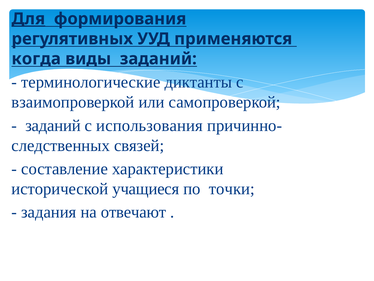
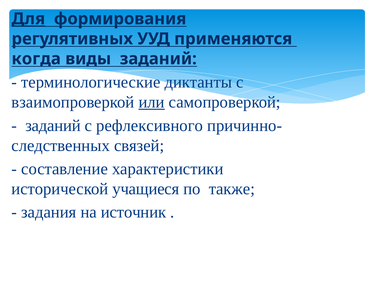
или underline: none -> present (152, 102)
использования: использования -> рефлексивного (150, 125)
точки: точки -> также (232, 189)
отвечают: отвечают -> источник (134, 212)
